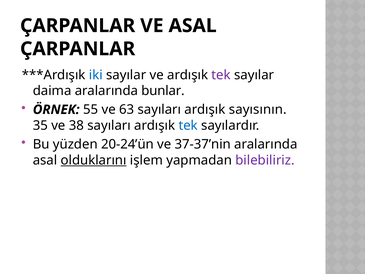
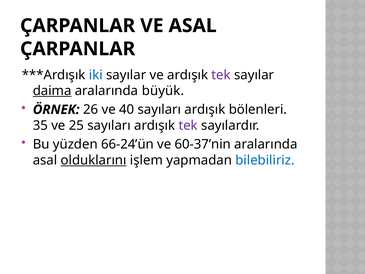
daima underline: none -> present (52, 91)
bunlar: bunlar -> büyük (163, 91)
55: 55 -> 26 (91, 110)
63: 63 -> 40 (127, 110)
sayısının: sayısının -> bölenleri (258, 110)
38: 38 -> 25 (76, 125)
tek colour: blue -> purple (188, 125)
20-24’ün: 20-24’ün -> 66-24’ün (127, 144)
37-37’nin: 37-37’nin -> 60-37’nin (203, 144)
bilebiliriz colour: purple -> blue (265, 160)
